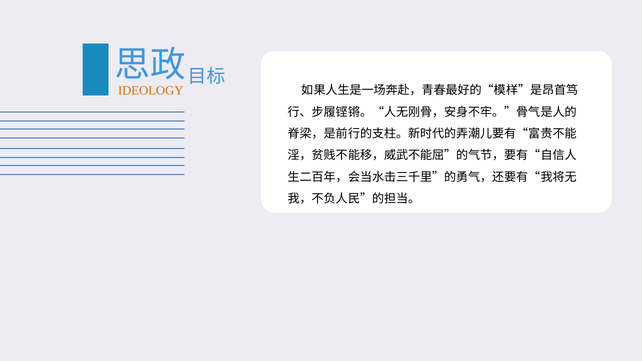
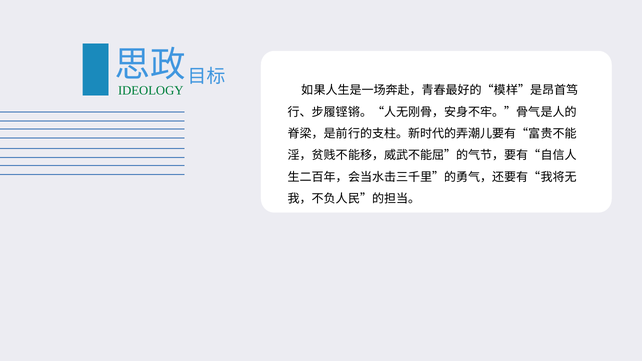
IDEOLOGY colour: orange -> green (151, 90)
